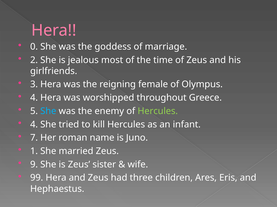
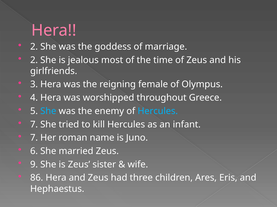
0: 0 -> 2 (34, 47)
Hercules colour: light green -> light blue (158, 111)
4: 4 -> 7 (34, 125)
1: 1 -> 6 (34, 152)
99: 99 -> 86 (37, 178)
